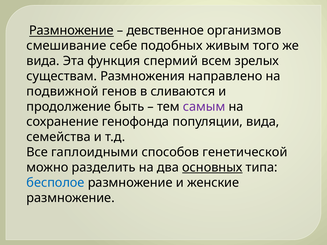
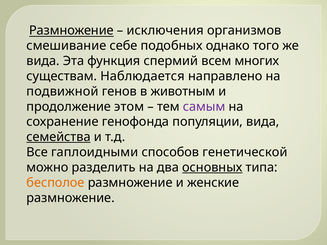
девственное: девственное -> исключения (165, 31)
живым: живым -> однако (228, 46)
зрелых: зрелых -> многих (257, 61)
Размножения: Размножения -> Наблюдается (143, 76)
сливаются: сливаются -> животным (183, 91)
быть: быть -> этом (129, 107)
семейства underline: none -> present (59, 137)
бесполое colour: blue -> orange (55, 183)
